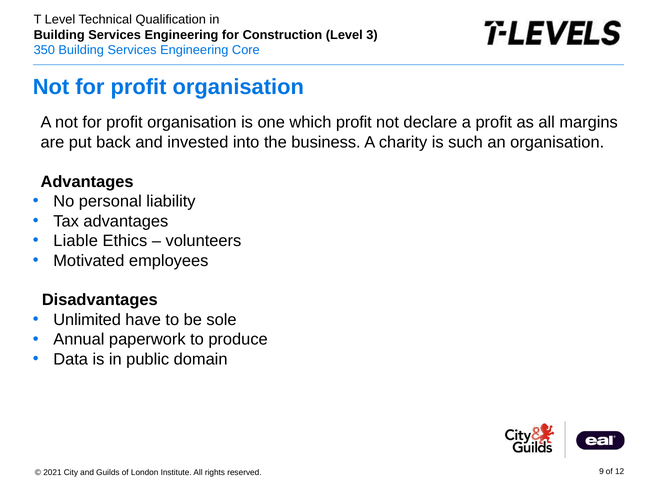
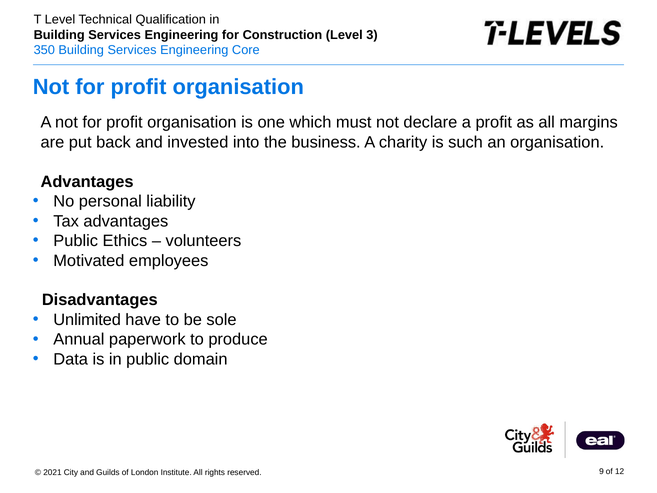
which profit: profit -> must (354, 123)
Liable: Liable -> Public (76, 241)
